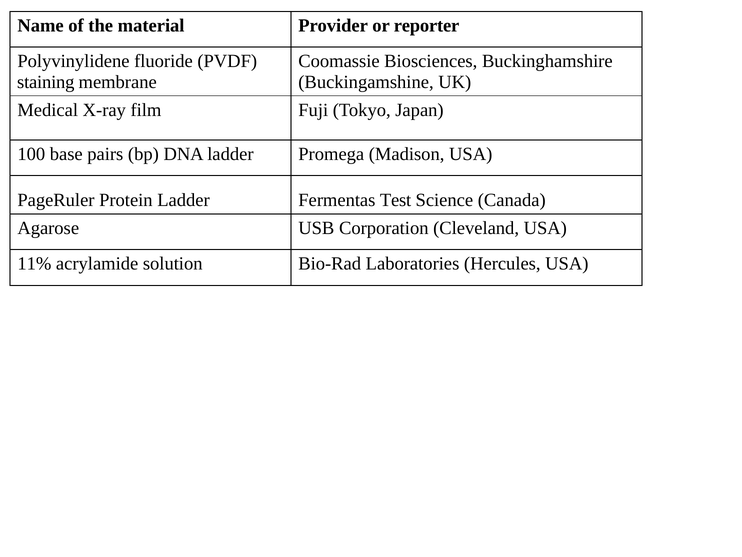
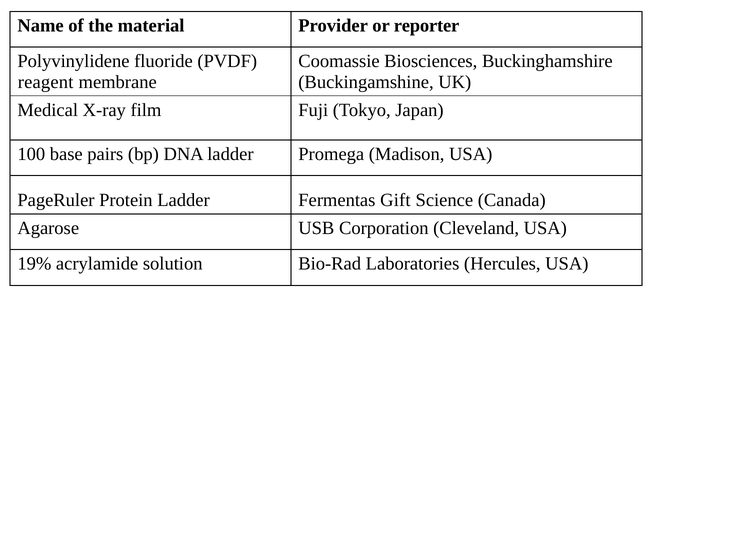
staining: staining -> reagent (46, 82)
Test: Test -> Gift (395, 200)
11%: 11% -> 19% (34, 264)
